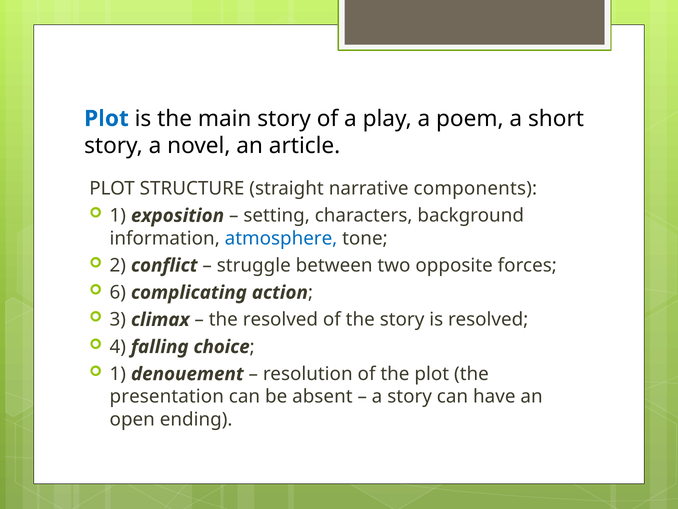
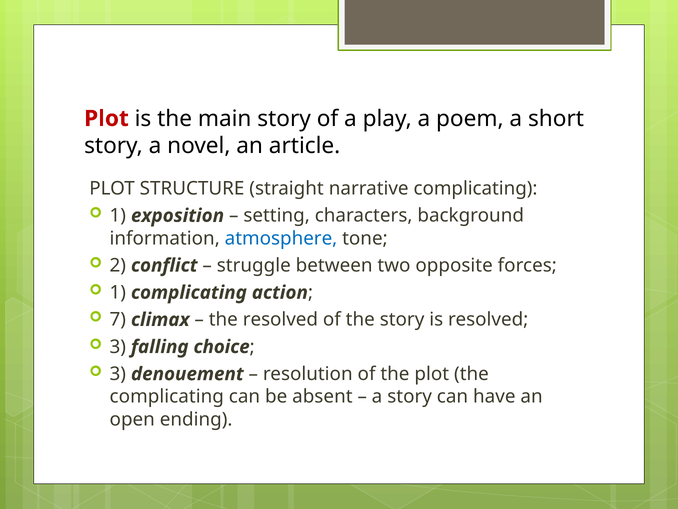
Plot colour: blue -> red (106, 118)
narrative components: components -> complicating (476, 188)
6: 6 -> 1 (118, 292)
3: 3 -> 7 (118, 319)
4: 4 -> 3 (118, 347)
1: 1 -> 3 (118, 374)
presentation: presentation -> complicating (167, 396)
